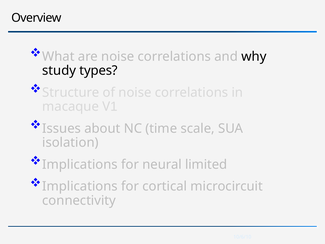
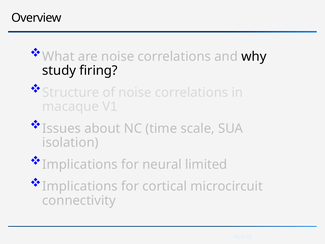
types: types -> firing (99, 71)
